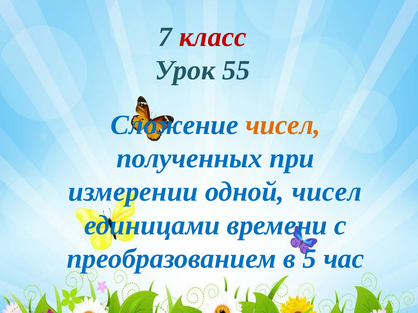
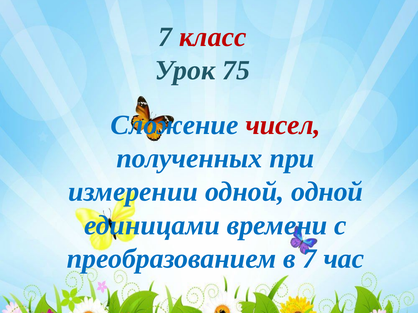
55: 55 -> 75 (236, 70)
чисел colour: orange -> red (283, 125)
одной чисел: чисел -> одной (327, 192)
в 5: 5 -> 7 (309, 259)
